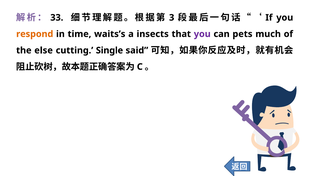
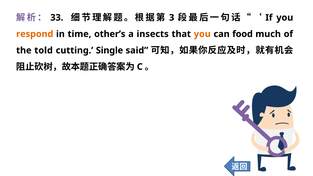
waits’s: waits’s -> other’s (110, 34)
you colour: purple -> orange (202, 34)
pets: pets -> food (243, 34)
else: else -> told (44, 50)
